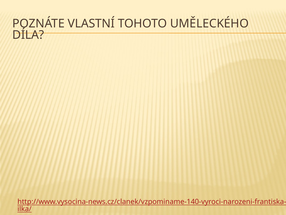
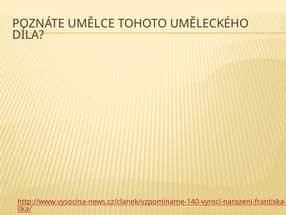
VLASTNÍ: VLASTNÍ -> UMĚLCE (91, 23)
